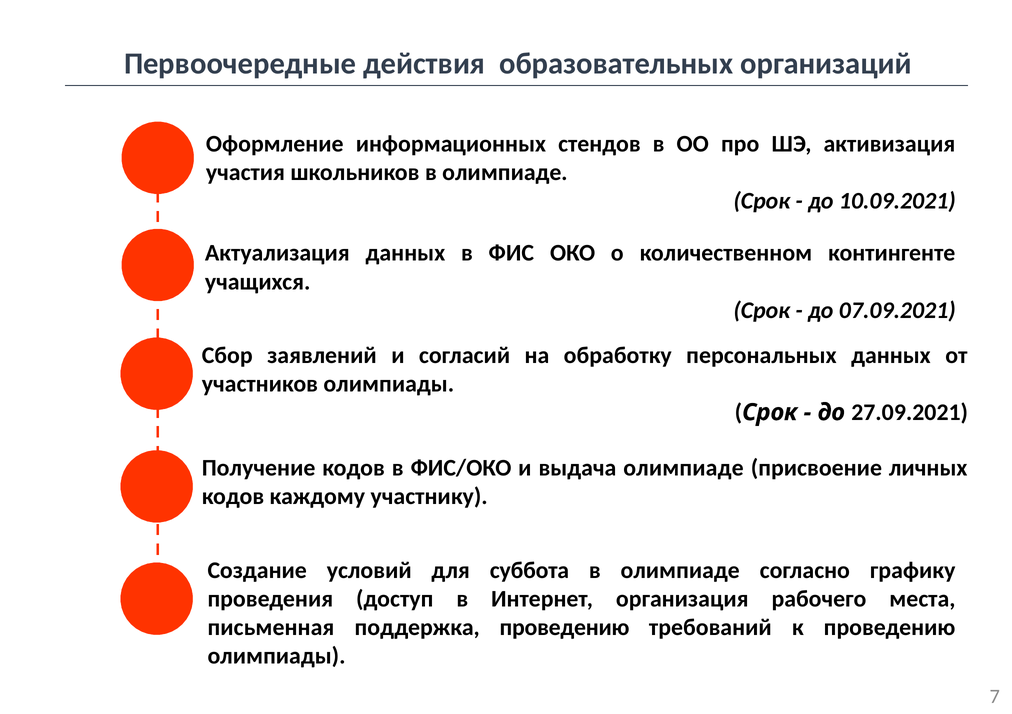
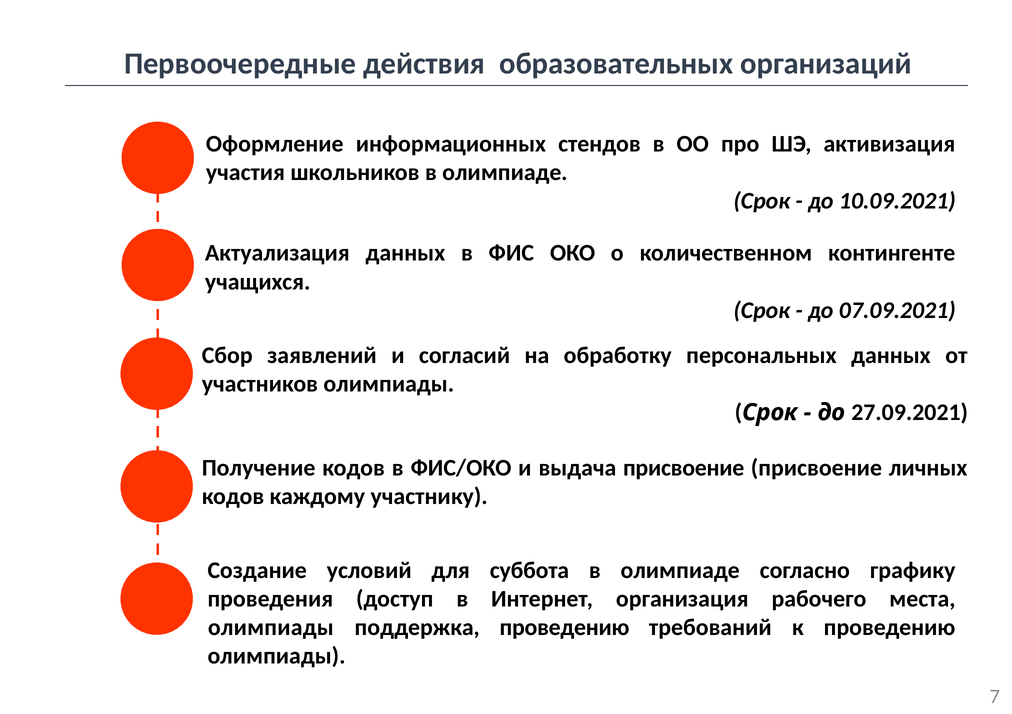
выдача олимпиаде: олимпиаде -> присвоение (684, 468)
письменная: письменная -> олимпиады (271, 628)
